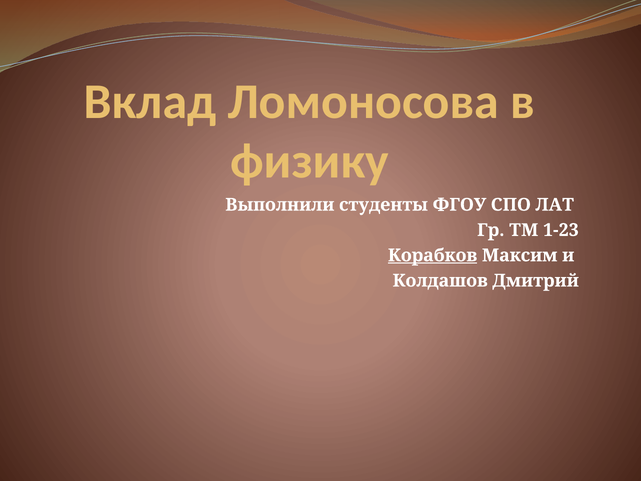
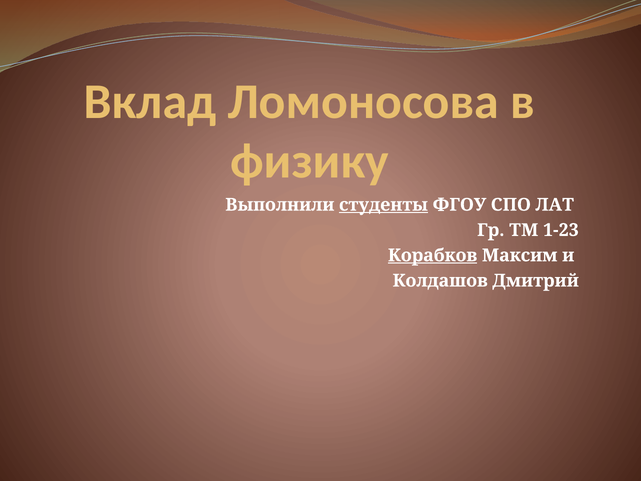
студенты underline: none -> present (383, 205)
